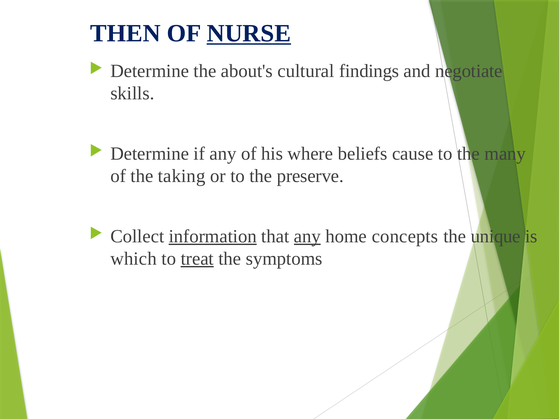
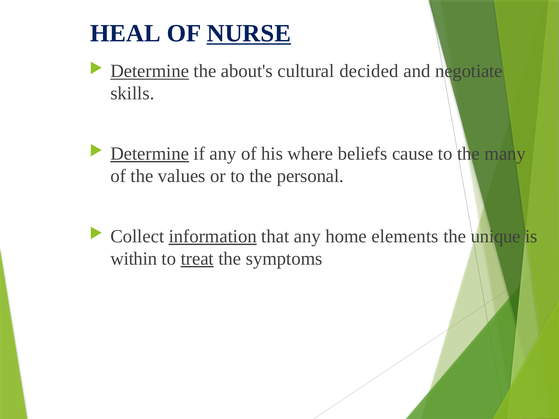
THEN: THEN -> HEAL (126, 33)
Determine underline: none -> present (150, 71)
findings: findings -> decided (369, 71)
Determine underline: none -> present (150, 154)
taking: taking -> values (182, 176)
preserve: preserve -> personal (310, 176)
any underline: present -> none (307, 236)
concepts: concepts -> elements (405, 236)
which: which -> within (134, 259)
